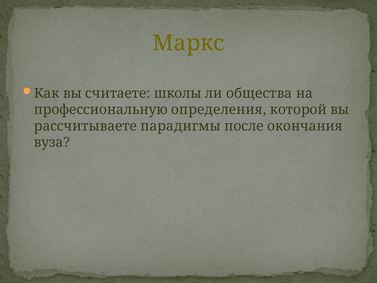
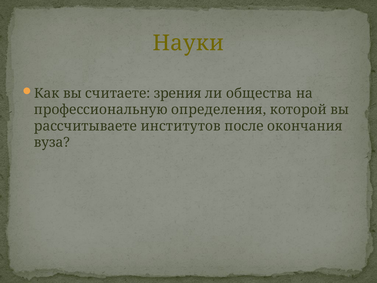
Маркс: Маркс -> Науки (188, 43)
школы: школы -> зрения (178, 93)
парадигмы: парадигмы -> институтов (181, 126)
